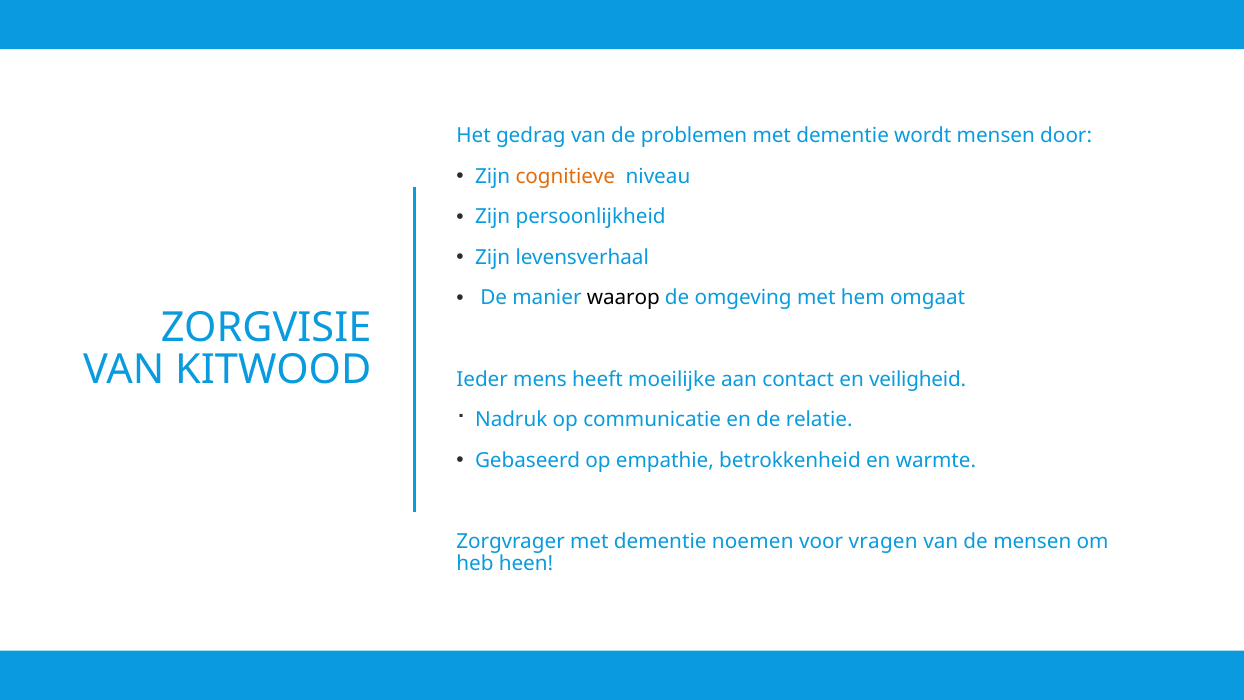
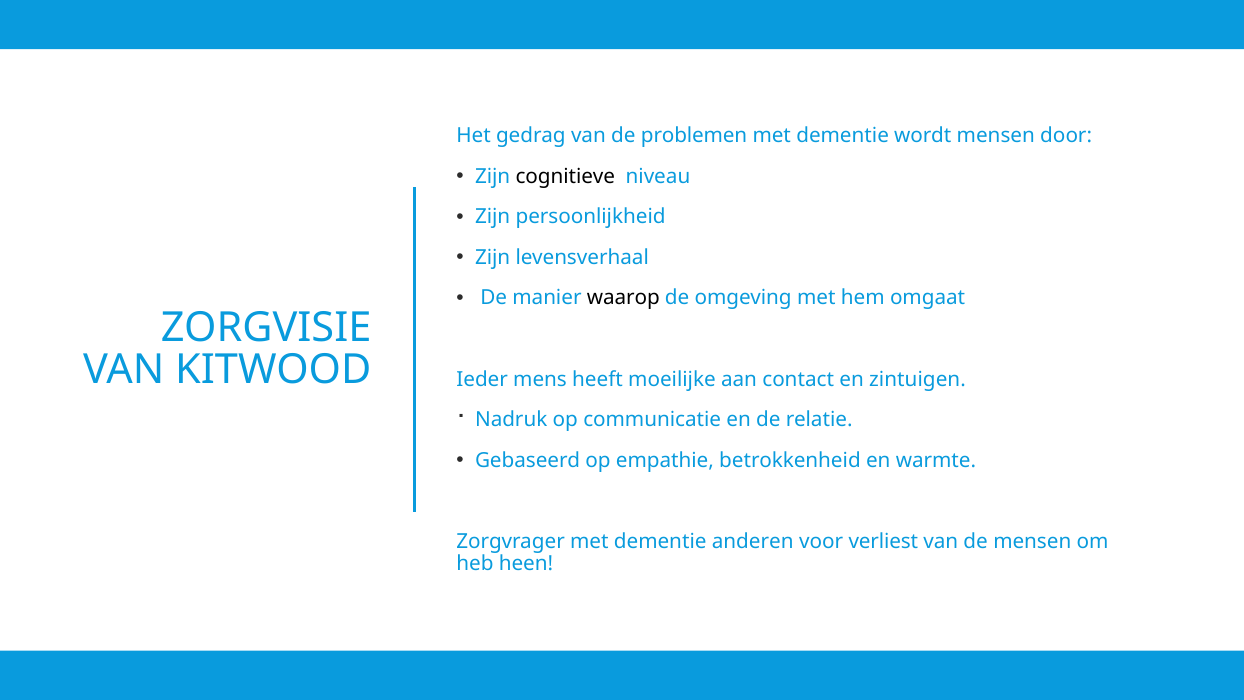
cognitieve colour: orange -> black (565, 176)
veiligheid: veiligheid -> zintuigen (918, 379)
noemen: noemen -> anderen (753, 541)
vragen: vragen -> verliest (883, 541)
